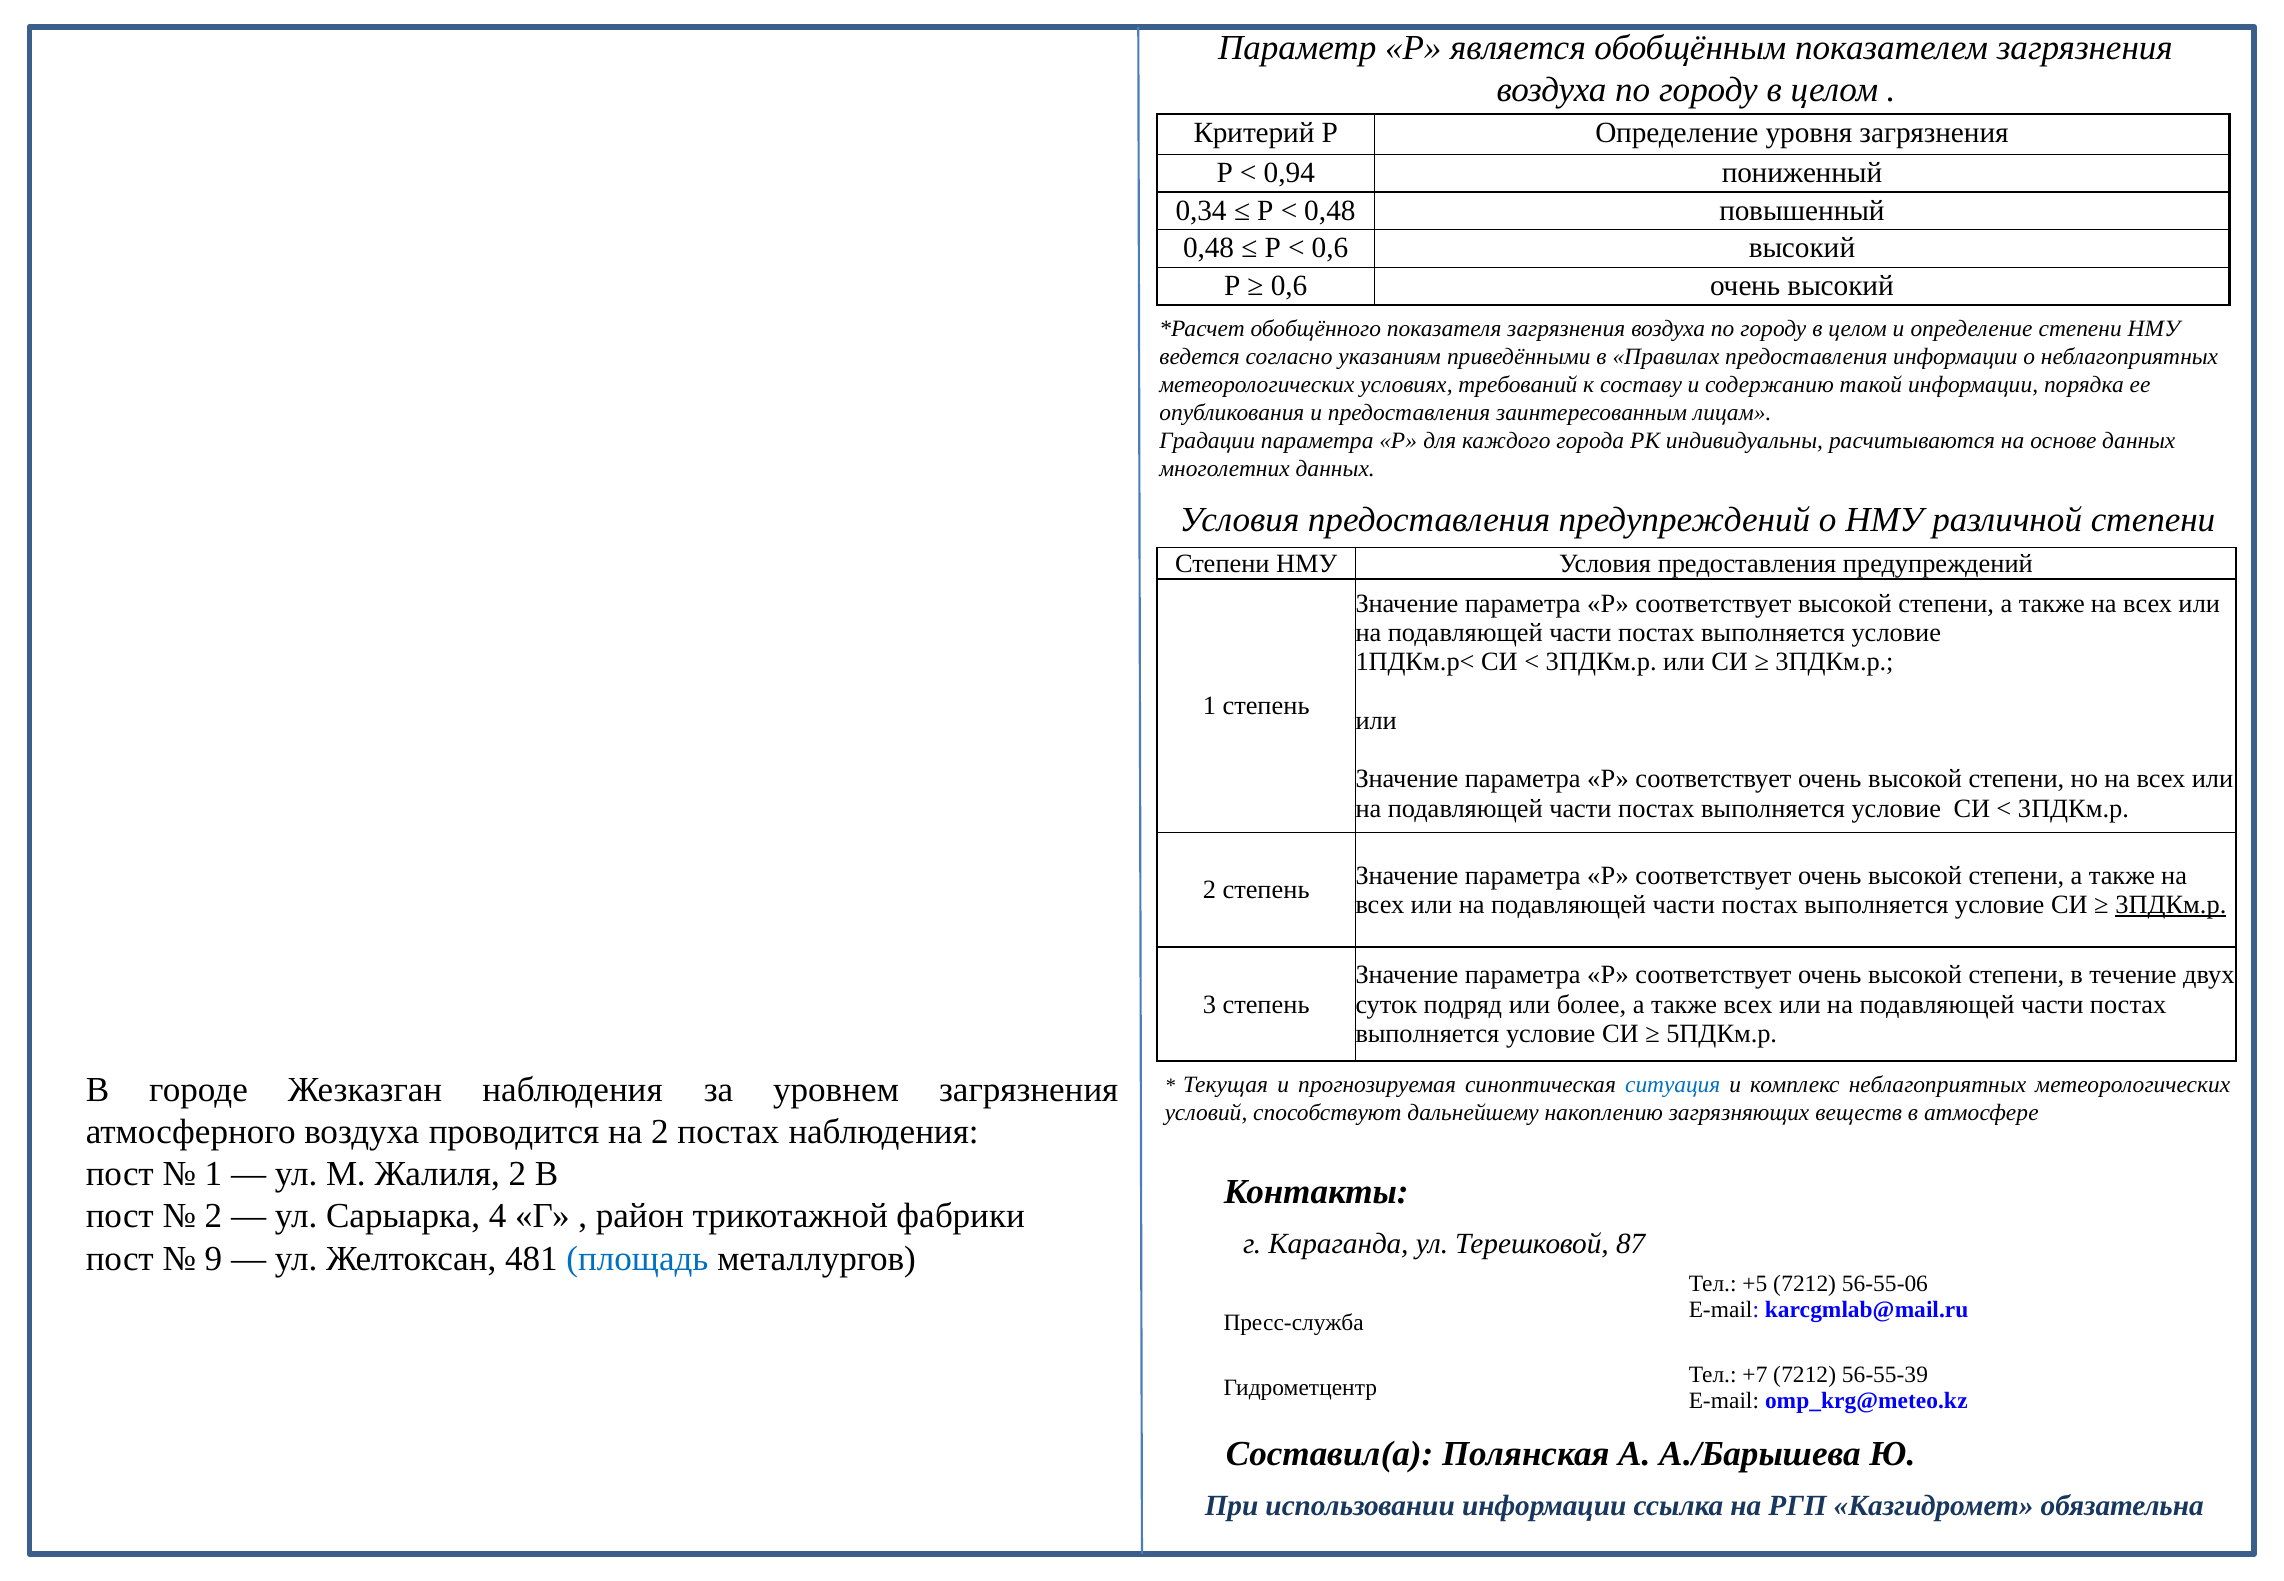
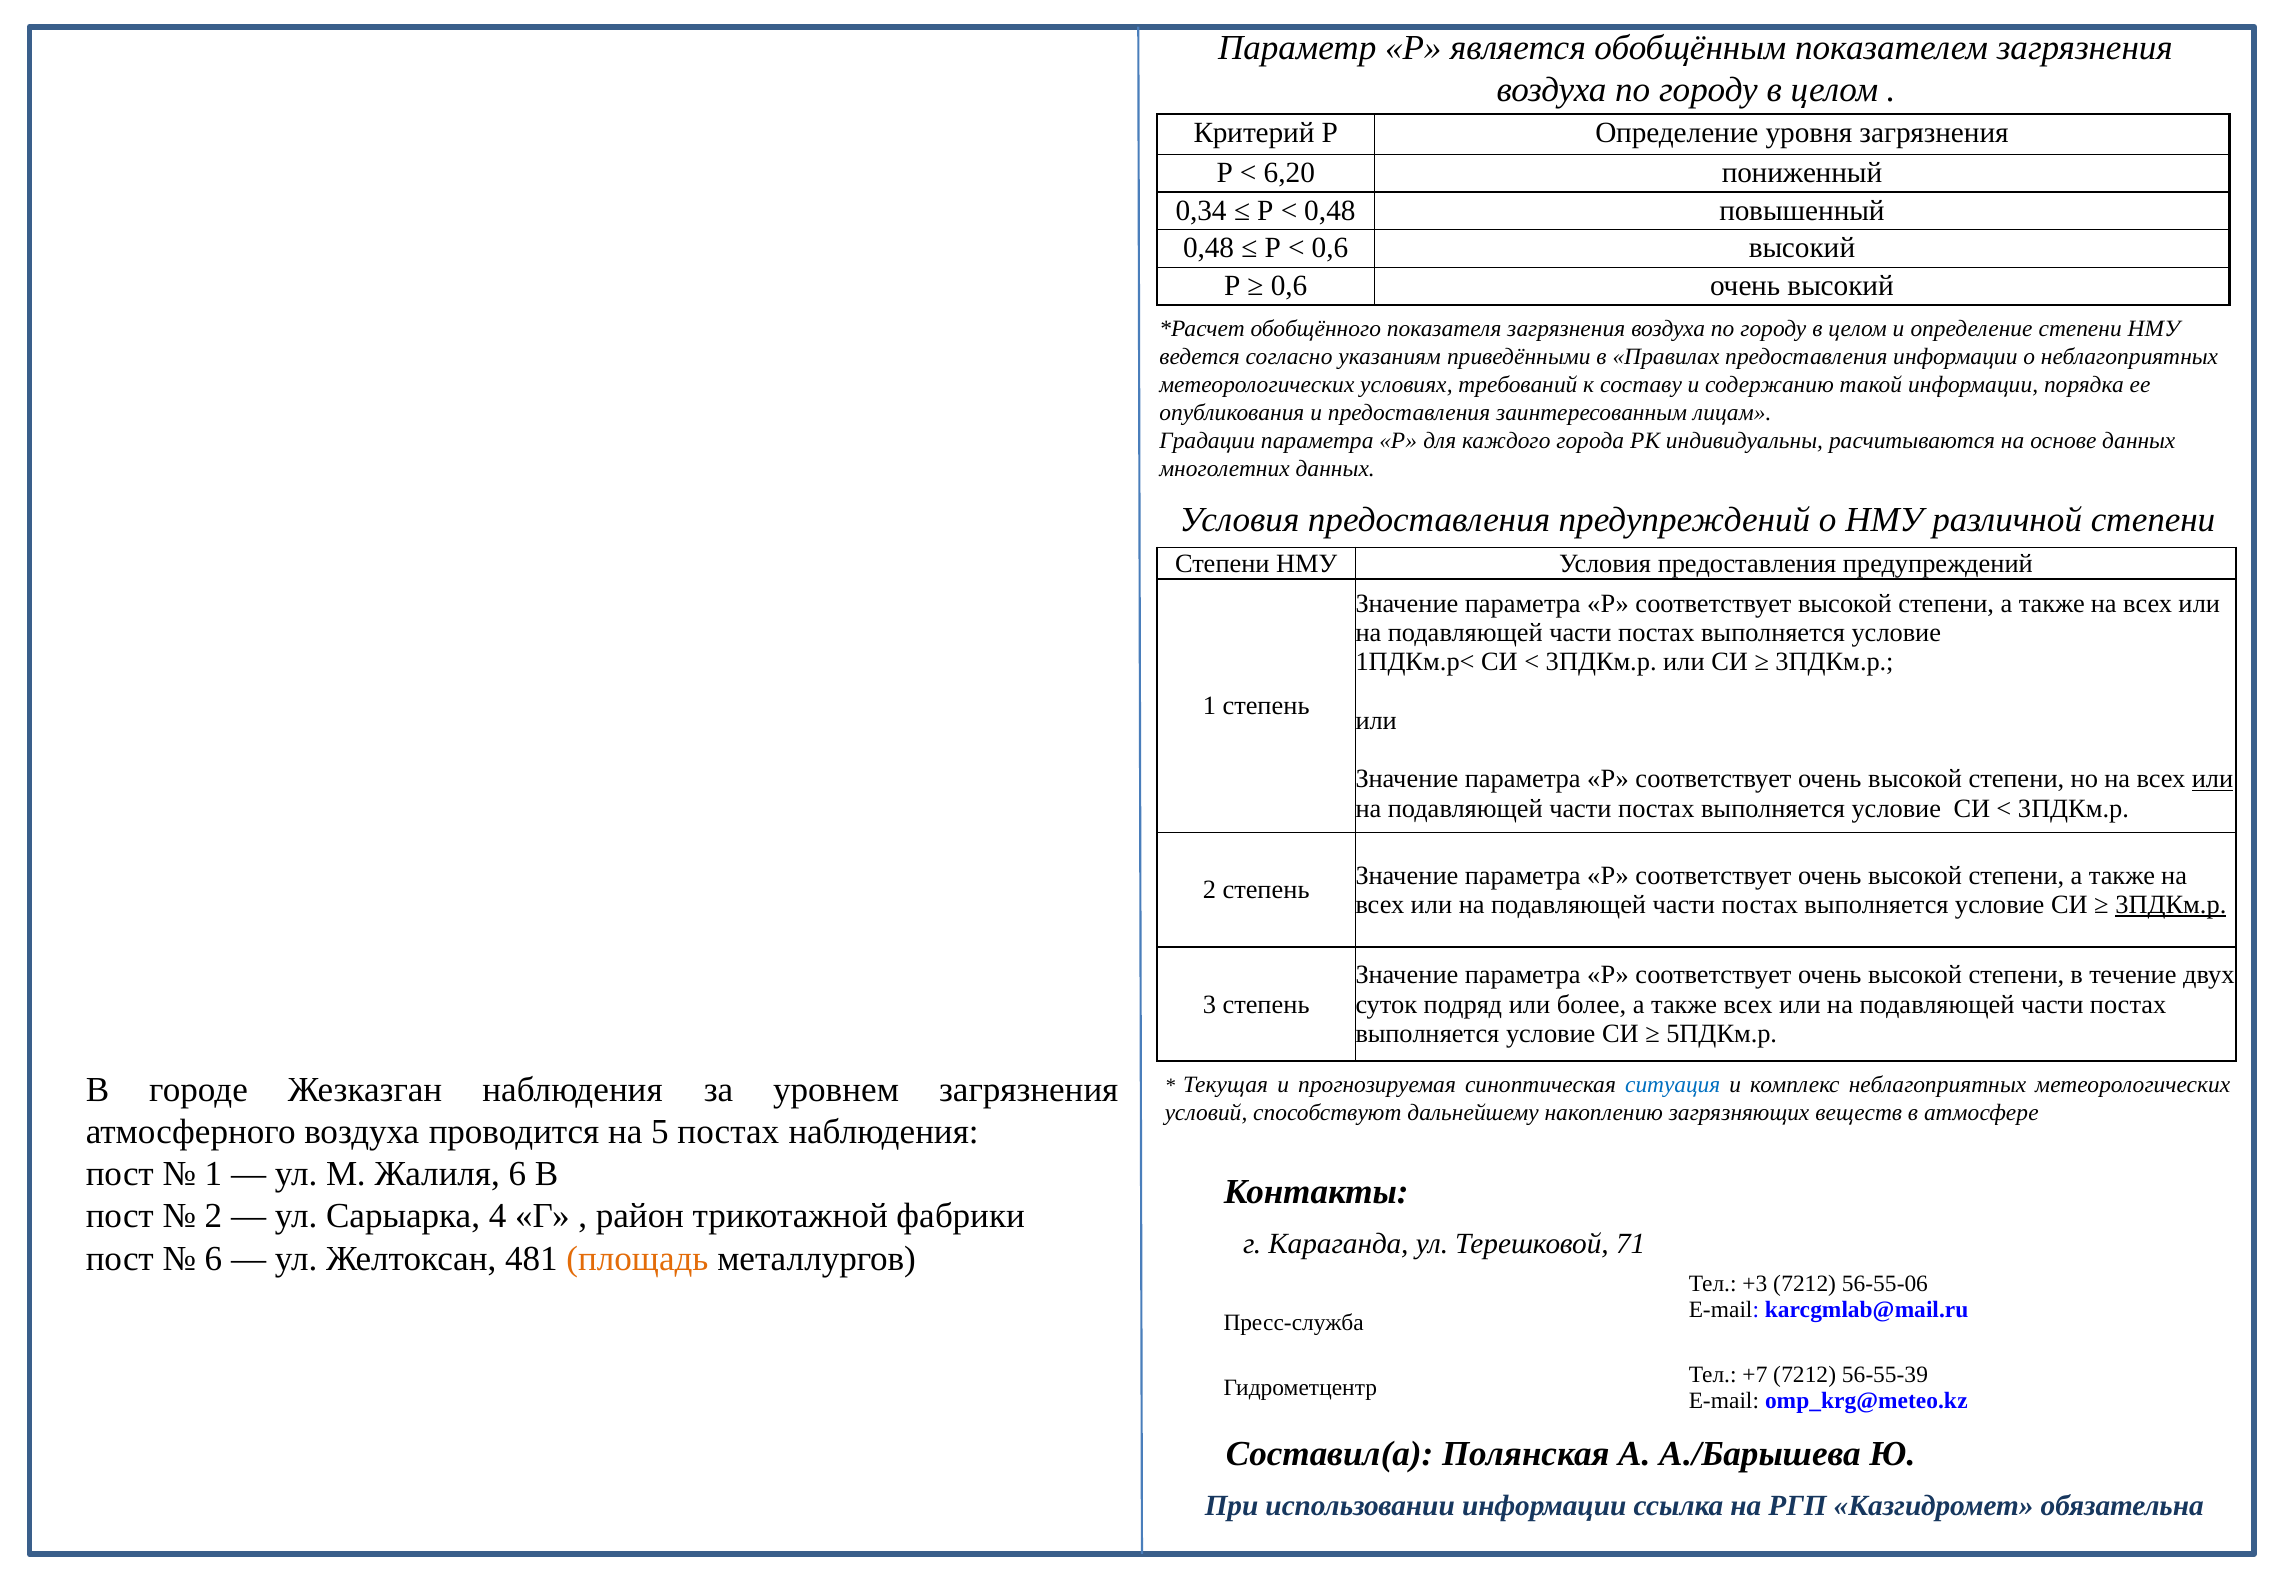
0,94: 0,94 -> 6,20 (1289, 173)
или underline: none -> present (2213, 779)
на 2: 2 -> 5 (660, 1132)
Жалиля 2: 2 -> 6 (517, 1174)
87: 87 -> 71 (1631, 1244)
9: 9 -> 6 (213, 1259)
площадь colour: blue -> orange (637, 1259)
+5: +5 -> +3 (1755, 1284)
